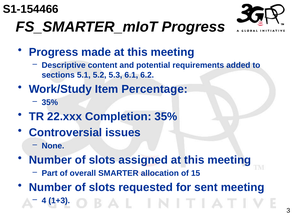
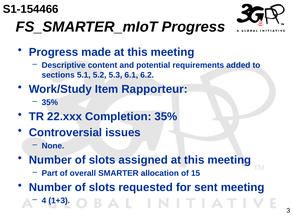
Percentage: Percentage -> Rapporteur (155, 89)
